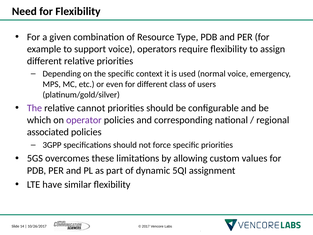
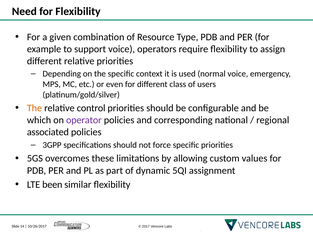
The colour: purple -> orange (34, 108)
cannot: cannot -> control (91, 108)
have: have -> been (52, 184)
